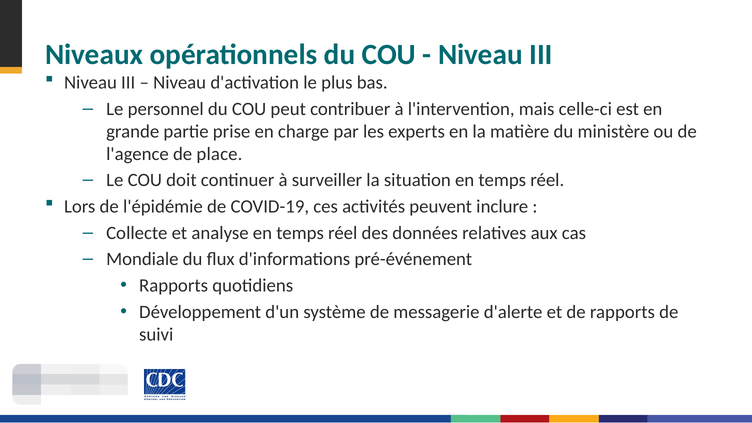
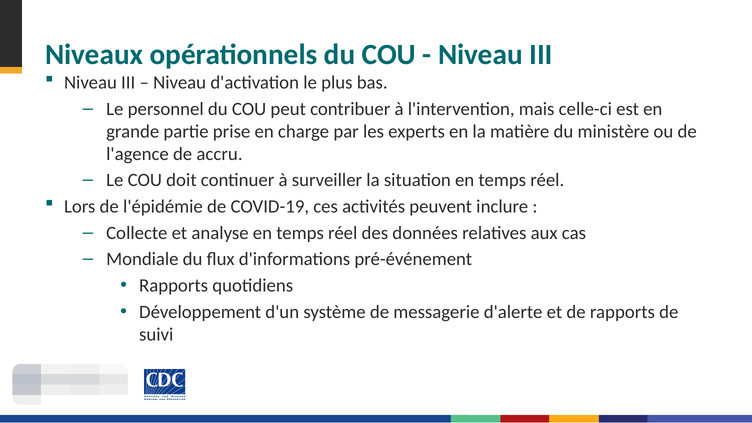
place: place -> accru (220, 154)
